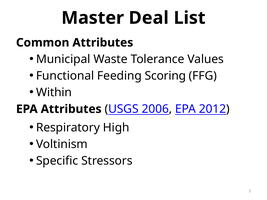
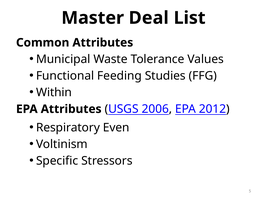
Scoring: Scoring -> Studies (165, 76)
High: High -> Even (116, 128)
